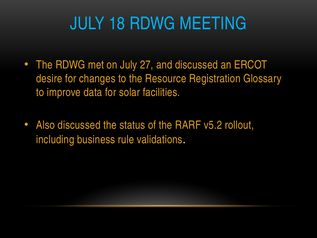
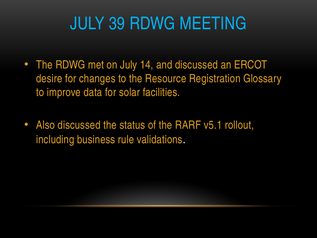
18: 18 -> 39 (117, 23)
27: 27 -> 14 (147, 65)
v5.2: v5.2 -> v5.1 (213, 125)
